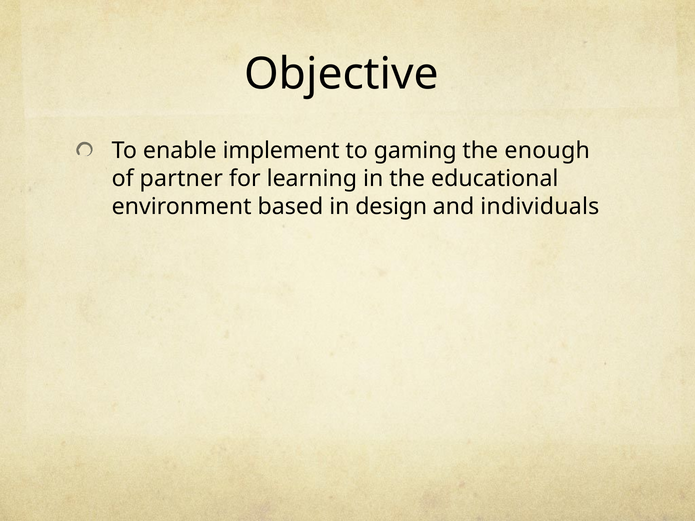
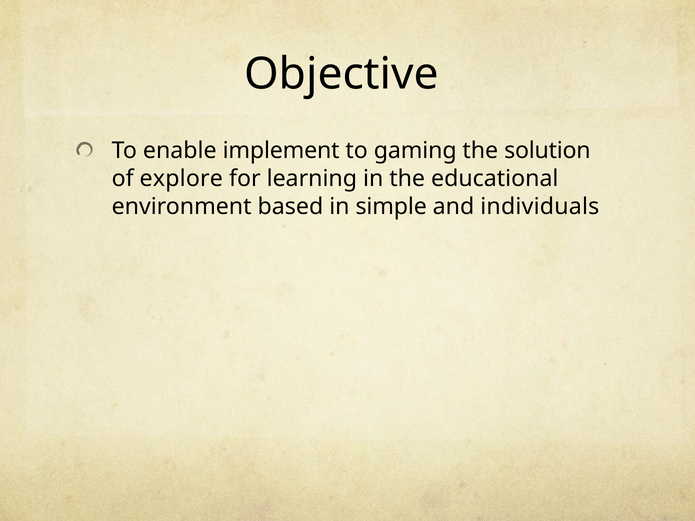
enough: enough -> solution (547, 151)
partner: partner -> explore (181, 179)
design: design -> simple (391, 206)
